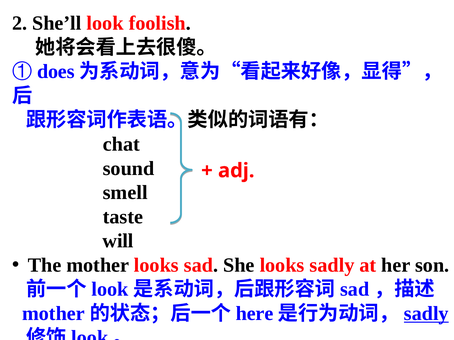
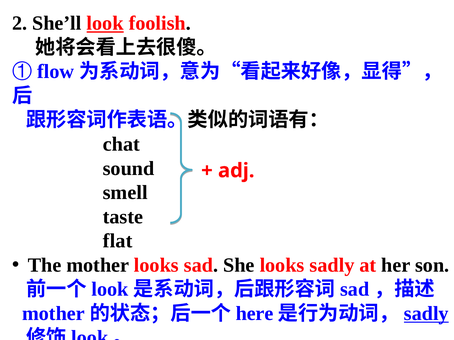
look underline: none -> present (105, 23)
does: does -> flow (56, 72)
will: will -> flat (118, 241)
